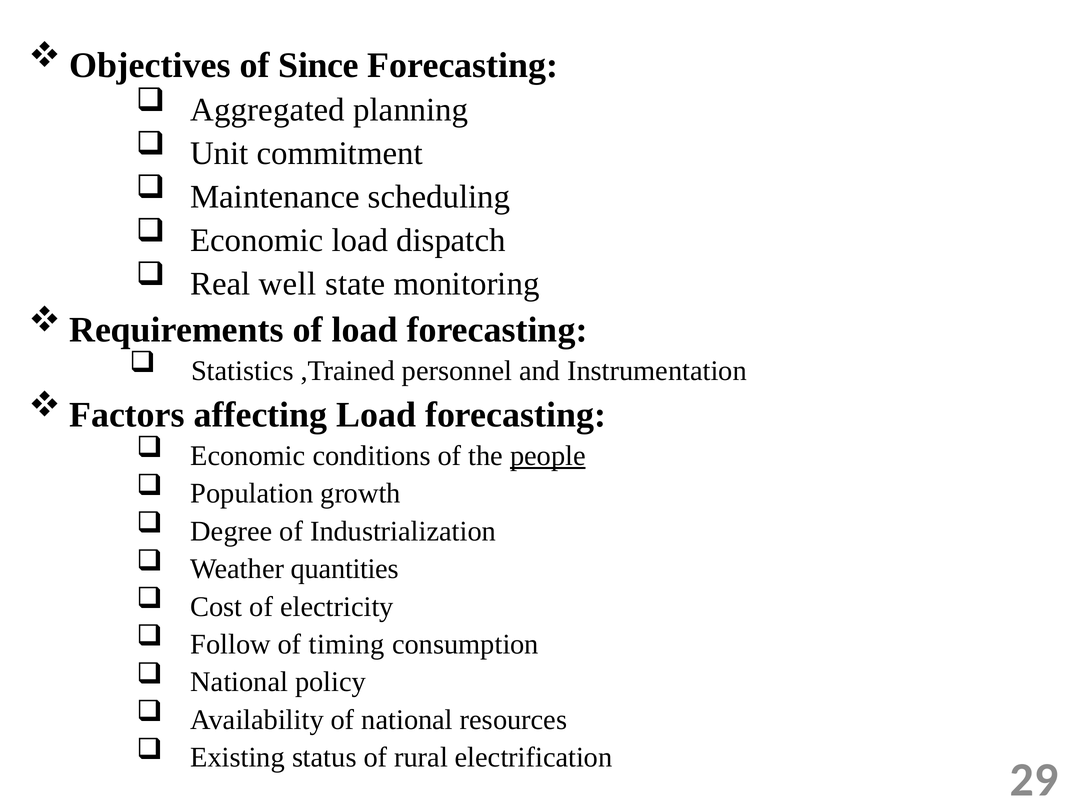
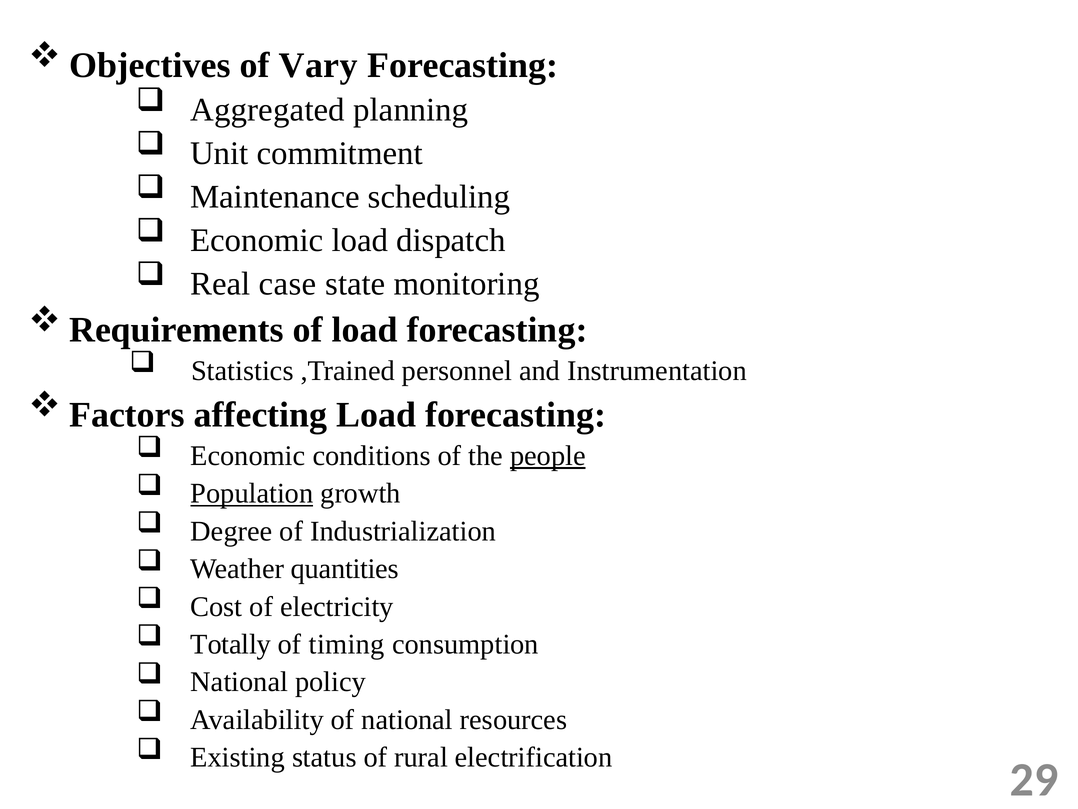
Since: Since -> Vary (318, 65)
well: well -> case (288, 284)
Population underline: none -> present (252, 493)
Follow: Follow -> Totally (231, 644)
